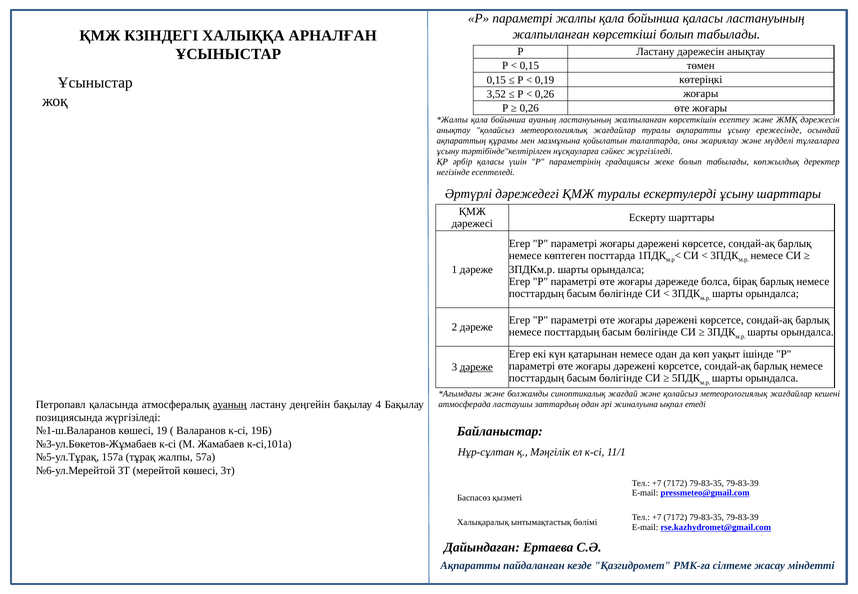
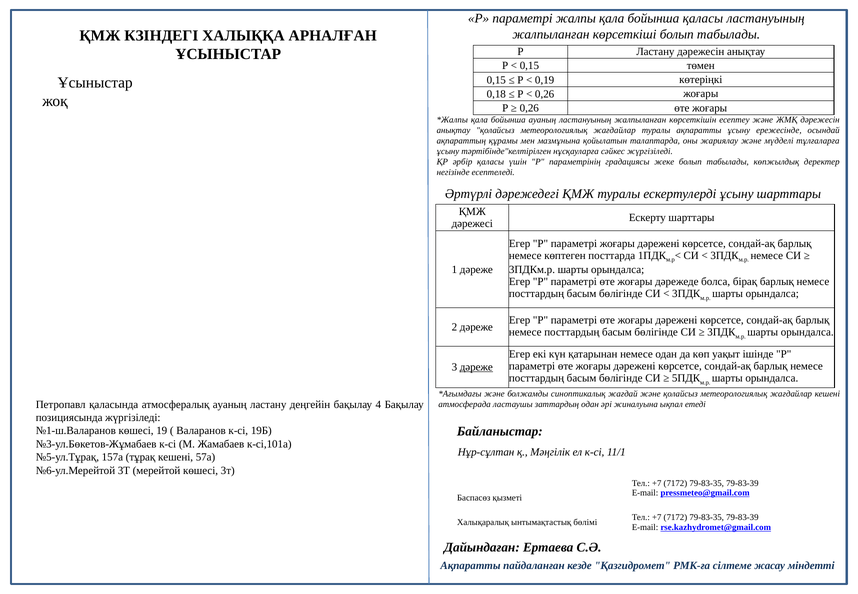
3,52: 3,52 -> 0,18 (496, 94)
ауаның underline: present -> none (230, 404)
тұрақ жалпы: жалпы -> кешені (176, 457)
